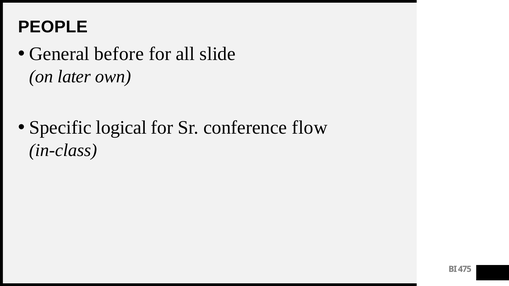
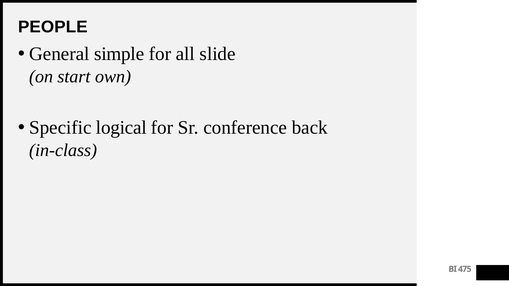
before: before -> simple (119, 54)
later: later -> start (74, 77)
flow: flow -> back (310, 128)
